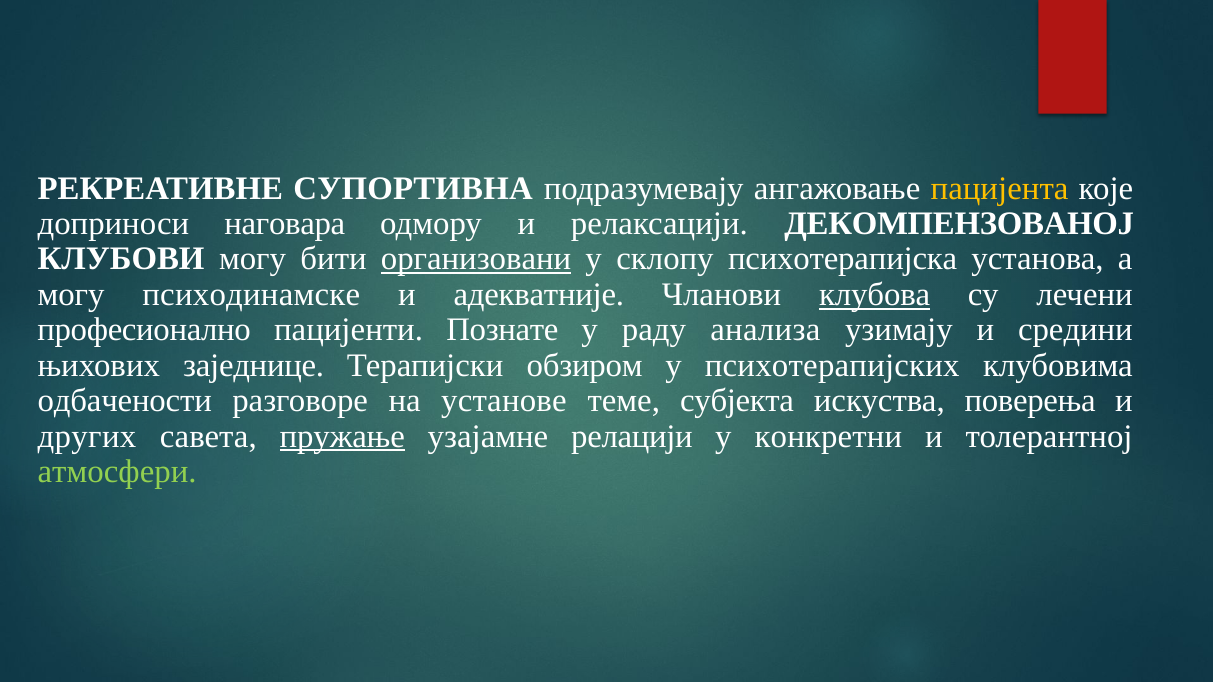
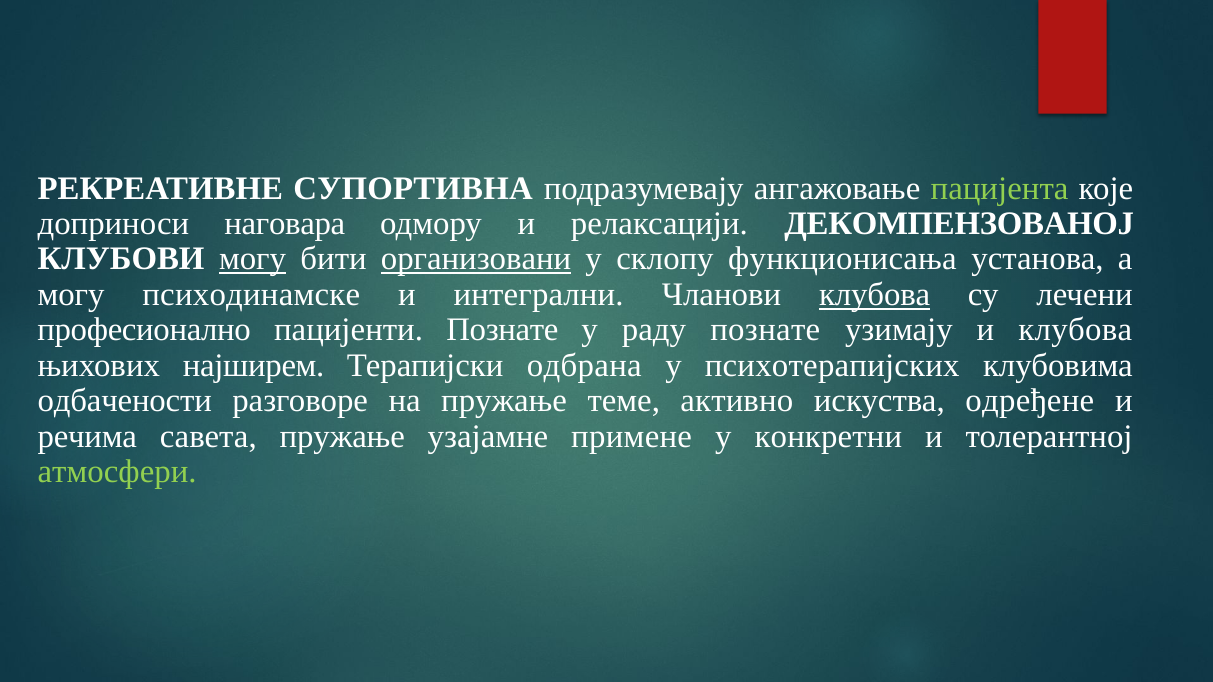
пацијента colour: yellow -> light green (1000, 188)
могу underline: none -> present (253, 259)
психотерапијска: психотерапијска -> функционисања (842, 259)
адекватније: адекватније -> интегрални (539, 295)
раду анализа: анализа -> познате (765, 330)
и средини: средини -> клубова (1075, 330)
заједнице: заједнице -> најширем (254, 366)
обзиром: обзиром -> одбрана (584, 366)
на установе: установе -> пружање (504, 401)
субјекта: субјекта -> активно (737, 401)
поверења: поверења -> одређене (1030, 401)
других: других -> речима (87, 437)
пружање underline: present -> none (342, 437)
релацији: релацији -> примене (632, 437)
